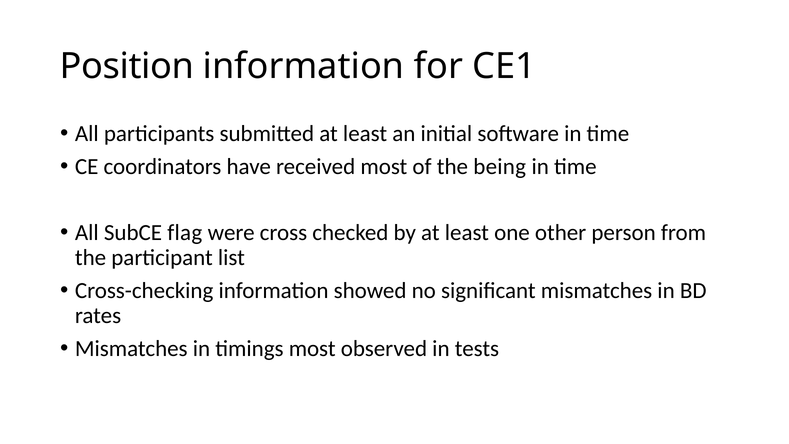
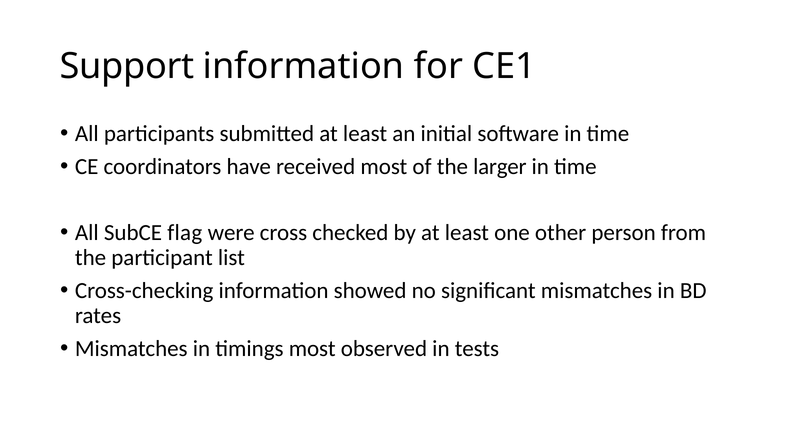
Position: Position -> Support (127, 66)
being: being -> larger (500, 166)
